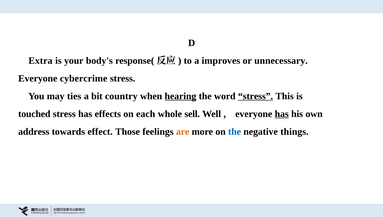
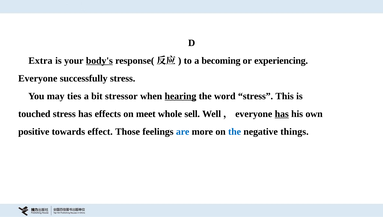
body's underline: none -> present (99, 61)
improves: improves -> becoming (221, 61)
unnecessary: unnecessary -> experiencing (281, 61)
cybercrime: cybercrime -> successfully (84, 78)
country: country -> stressor (121, 96)
stress underline: present -> none (256, 96)
each: each -> meet (146, 114)
address: address -> positive (34, 131)
are colour: orange -> blue (183, 131)
